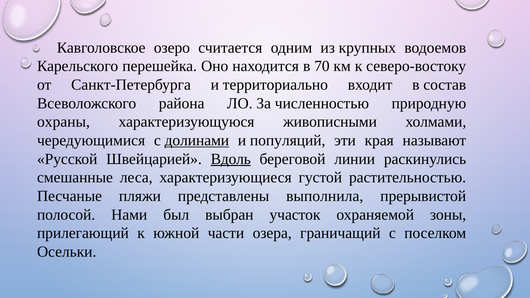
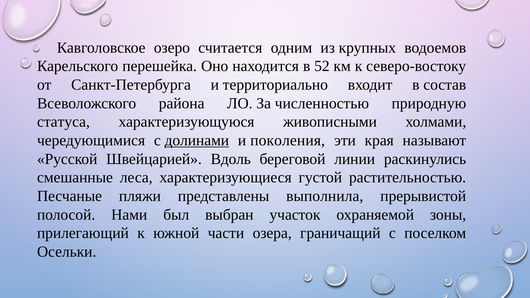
70: 70 -> 52 (322, 66)
охраны: охраны -> статуса (63, 122)
популяций: популяций -> поколения (288, 140)
Вдоль underline: present -> none (231, 159)
